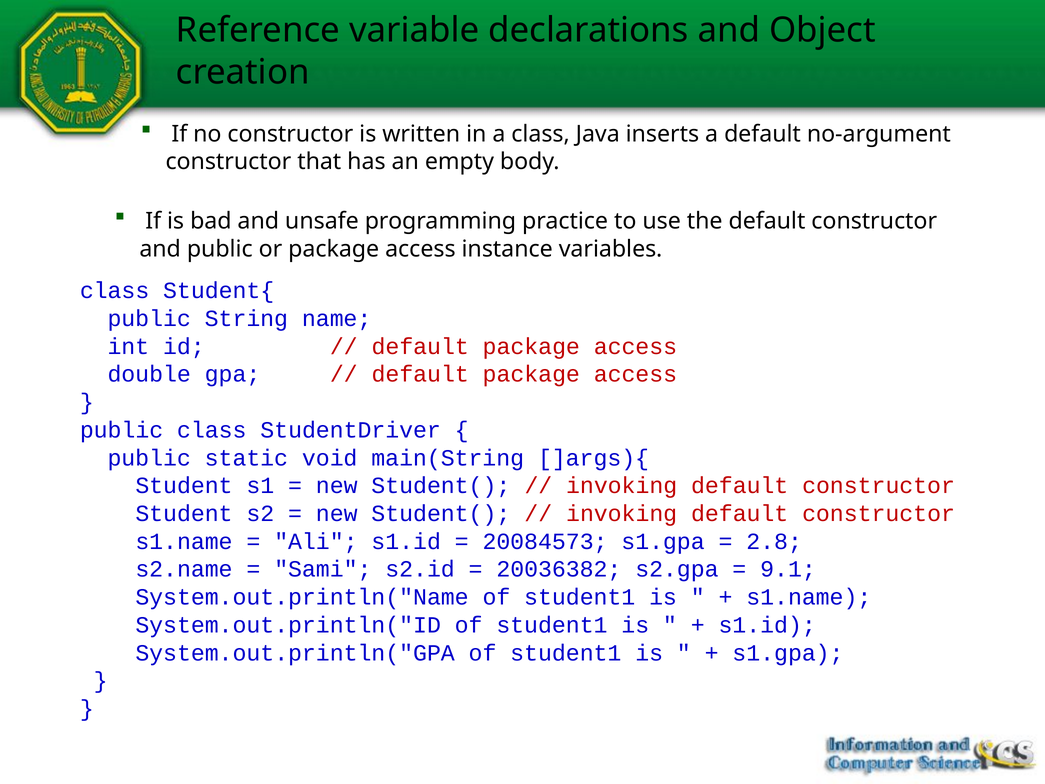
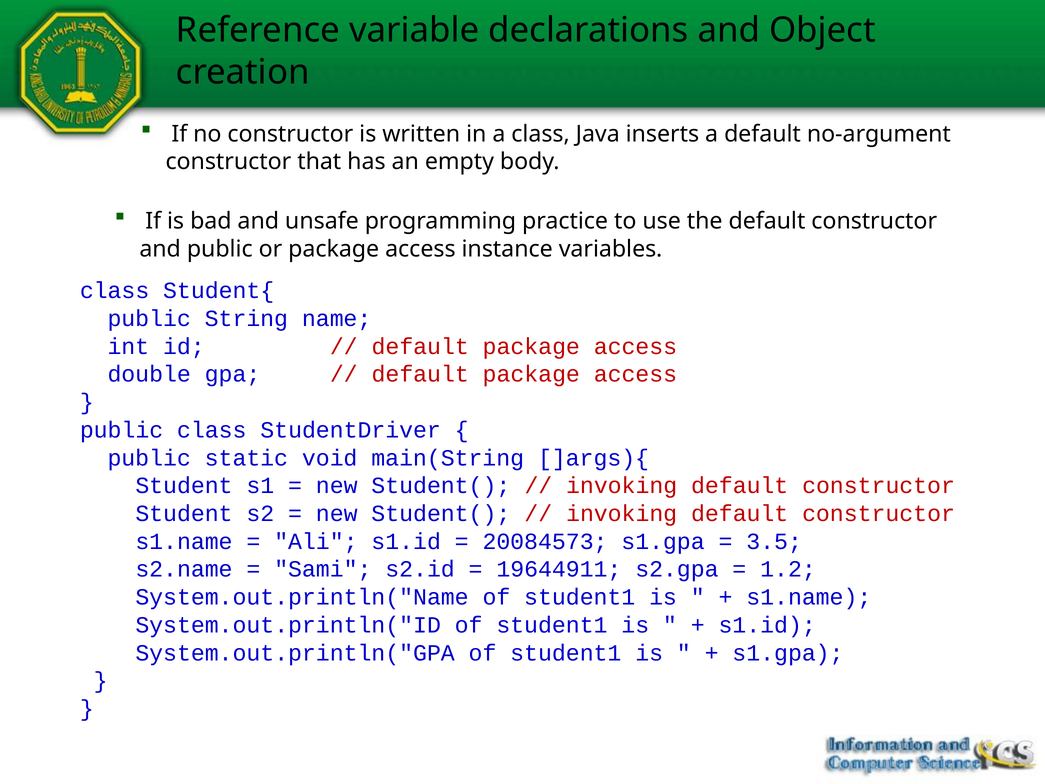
2.8: 2.8 -> 3.5 (774, 541)
20036382: 20036382 -> 19644911 (559, 569)
9.1: 9.1 -> 1.2 (788, 569)
